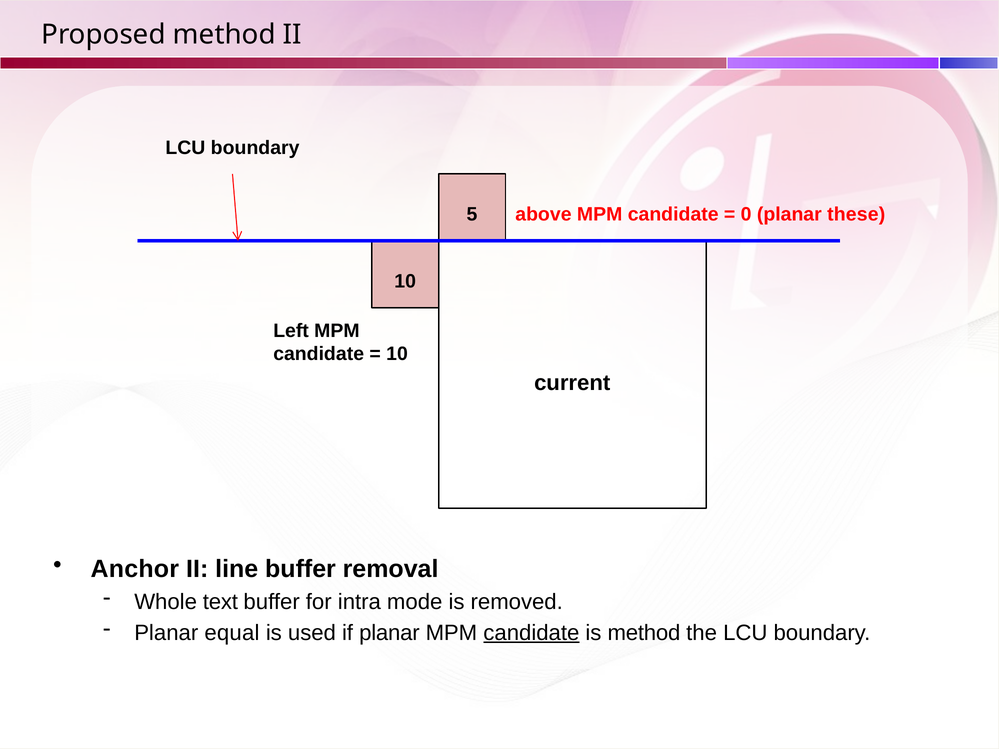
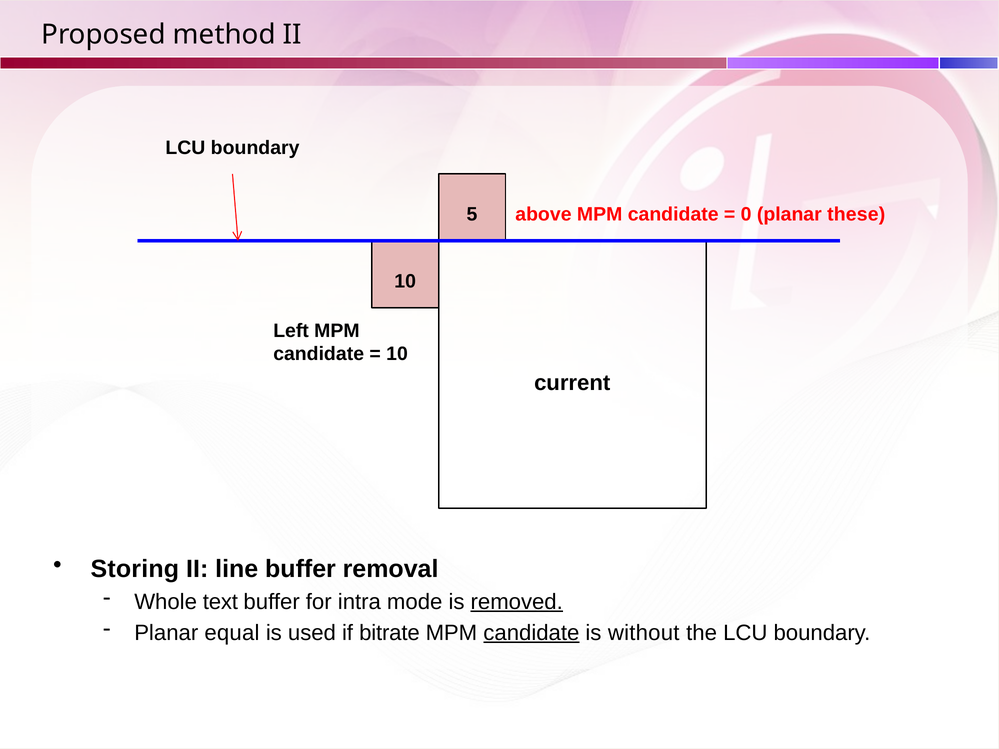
Anchor: Anchor -> Storing (135, 569)
removed underline: none -> present (517, 602)
if planar: planar -> bitrate (389, 633)
is method: method -> without (644, 633)
